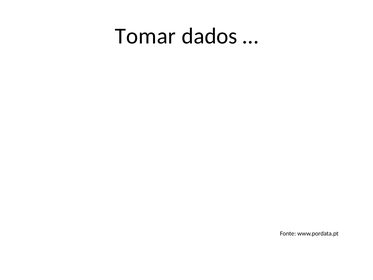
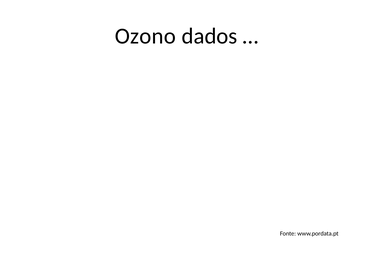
Tomar: Tomar -> Ozono (145, 36)
